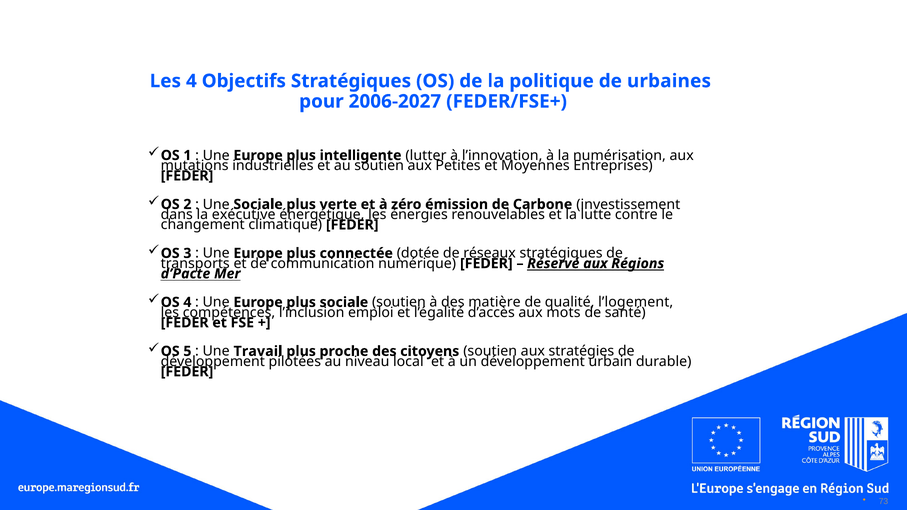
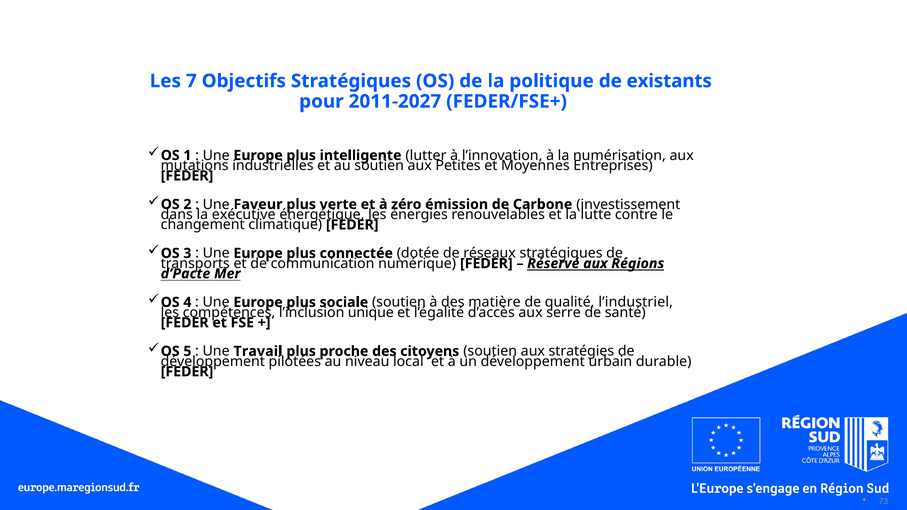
Les 4: 4 -> 7 (191, 81)
urbaines: urbaines -> existants (669, 81)
2006-2027: 2006-2027 -> 2011-2027 (395, 101)
Une Sociale: Sociale -> Faveur (258, 204)
l’logement: l’logement -> l’industriel (636, 302)
emploi: emploi -> unique (371, 313)
mots: mots -> serre (564, 313)
